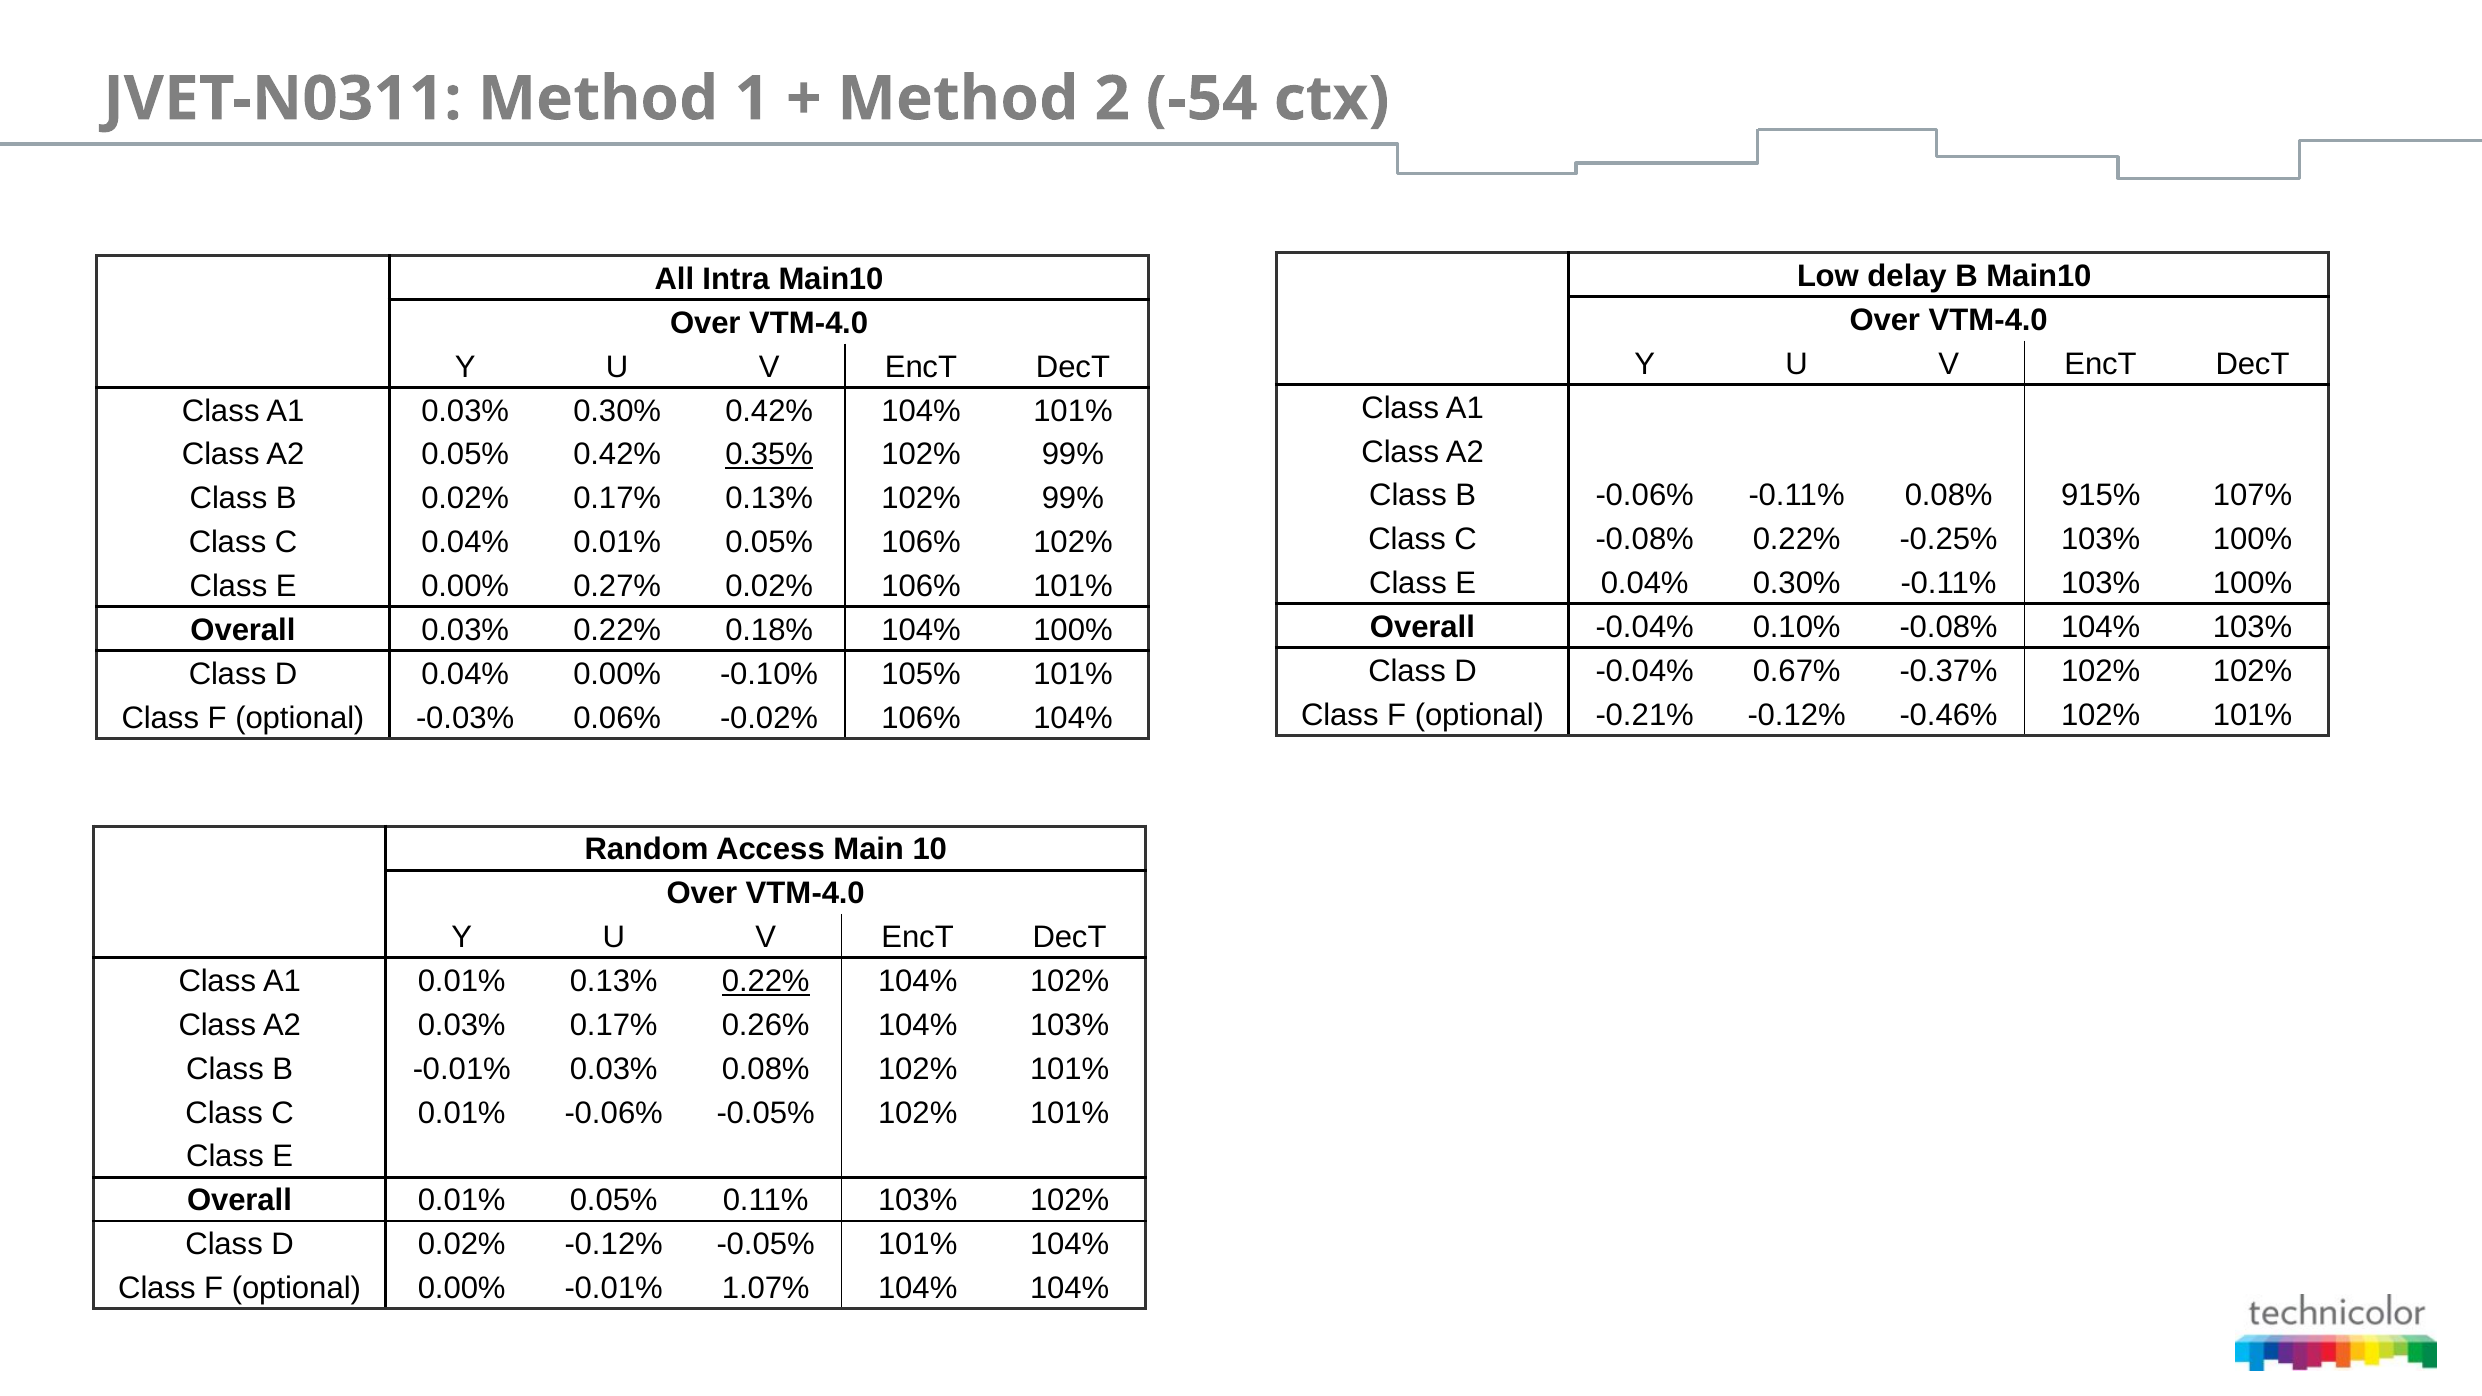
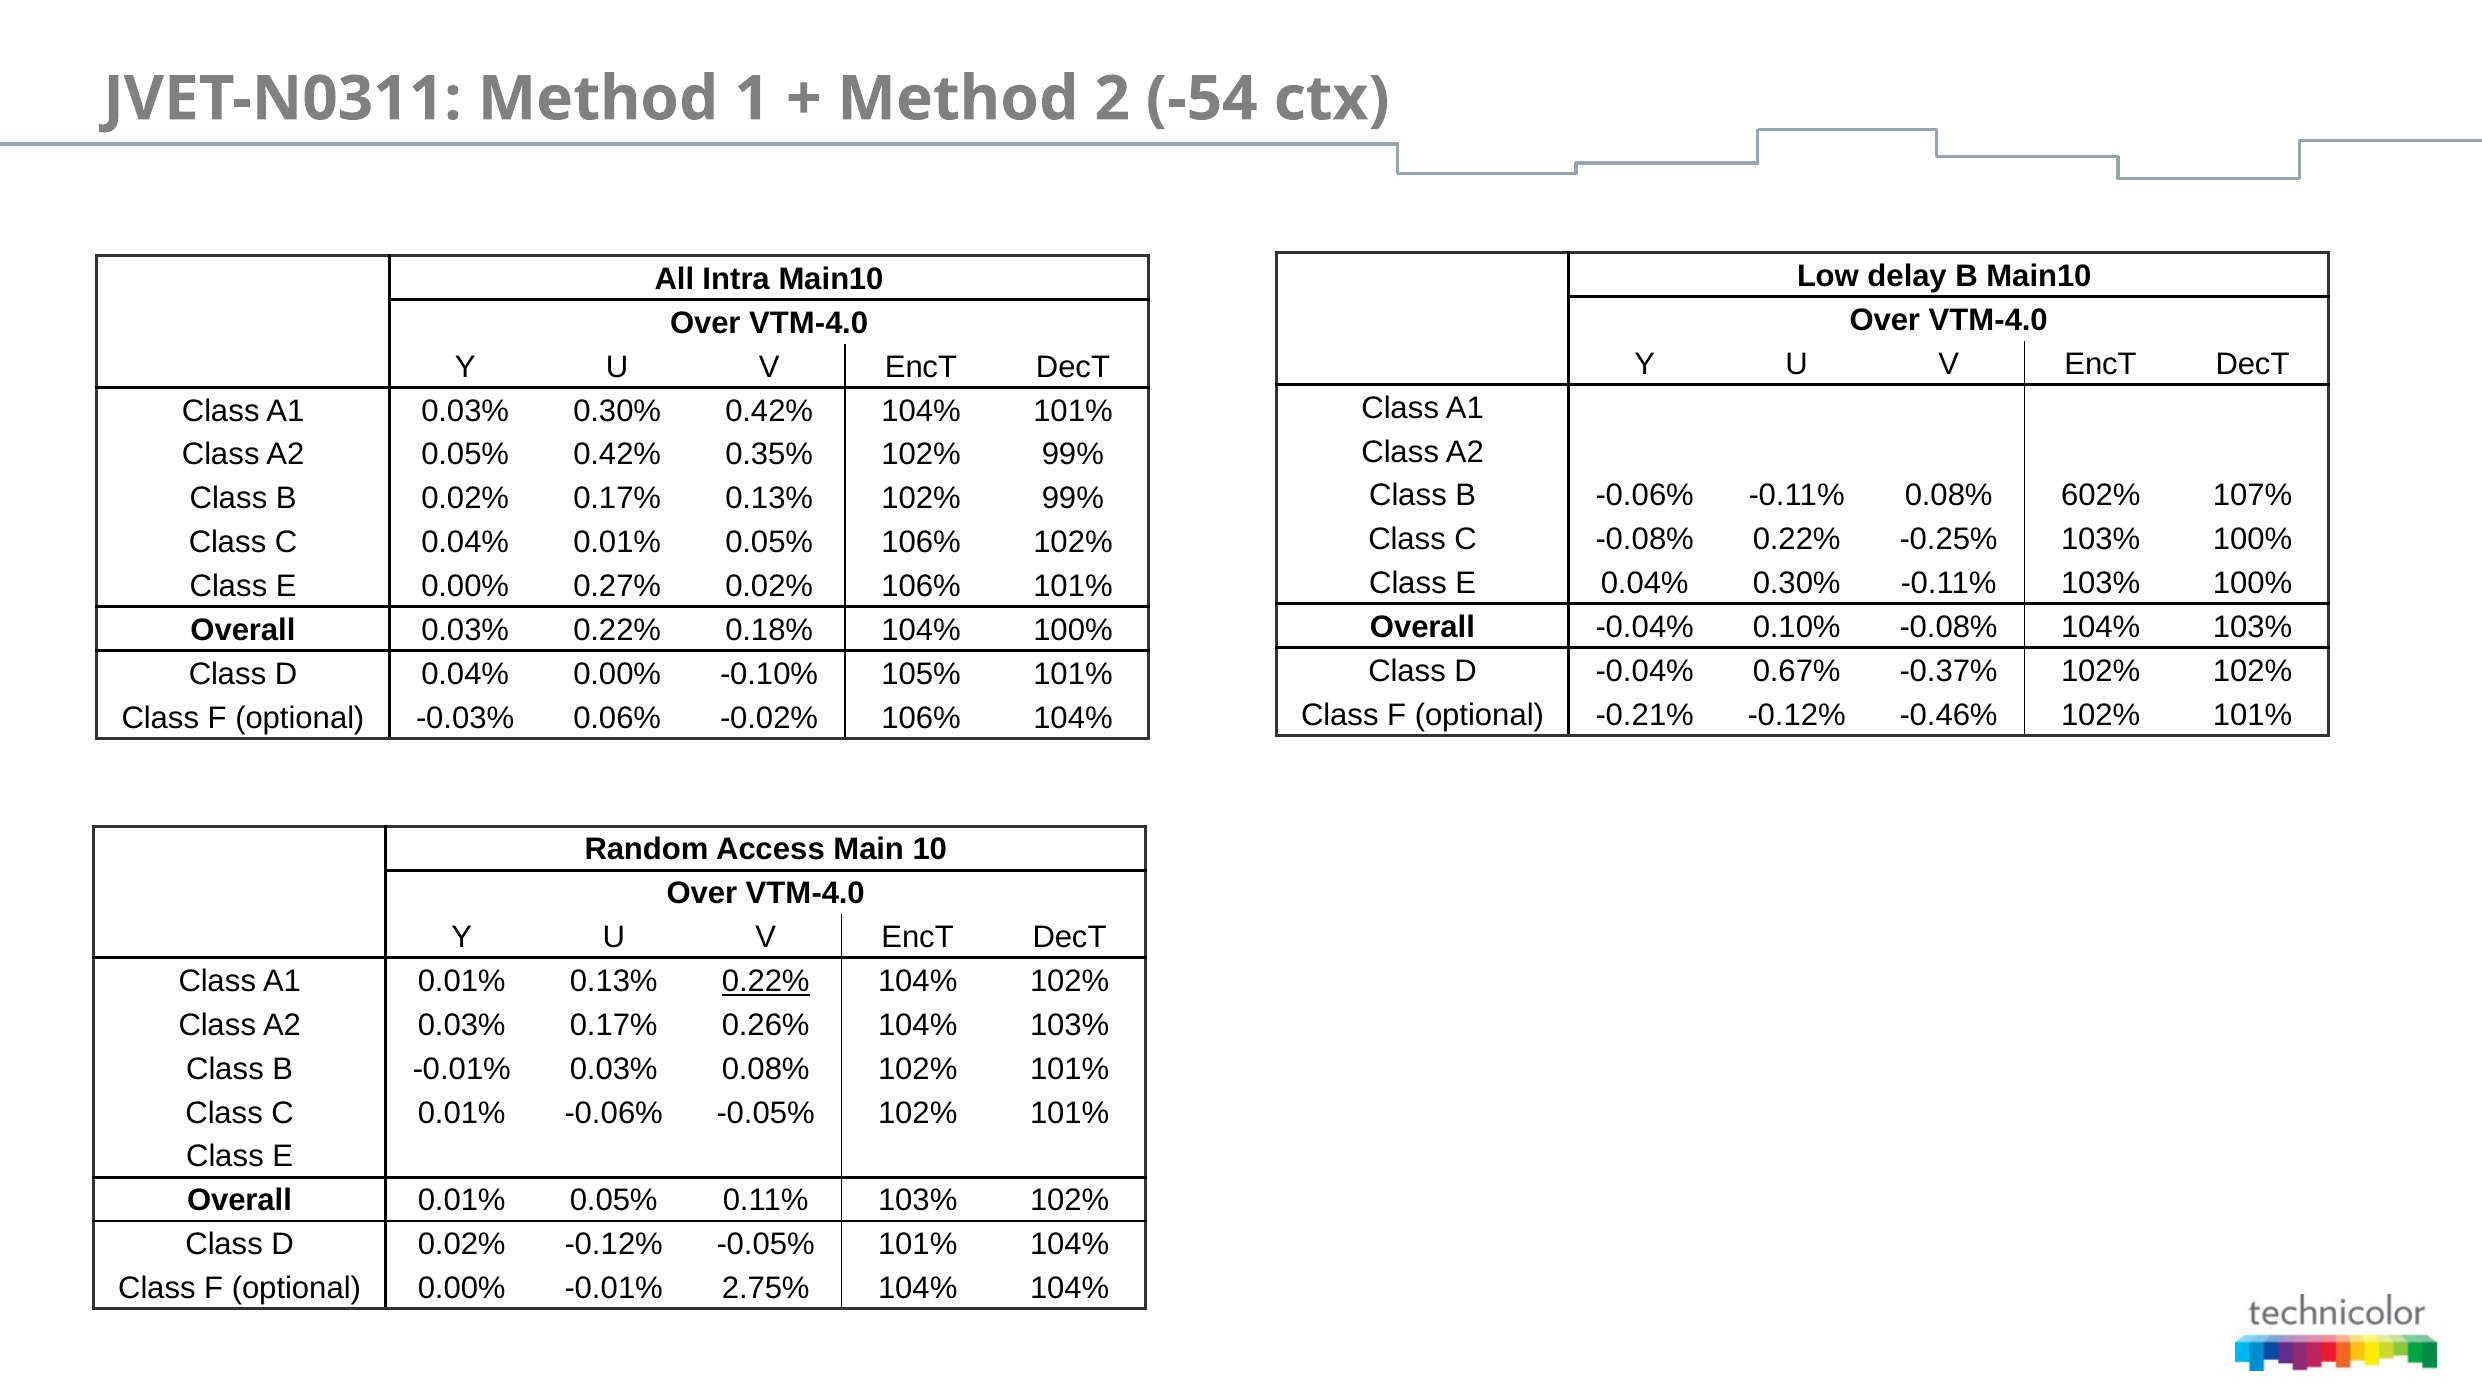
0.35% underline: present -> none (769, 455)
915%: 915% -> 602% (2101, 496)
1.07%: 1.07% -> 2.75% (766, 1288)
